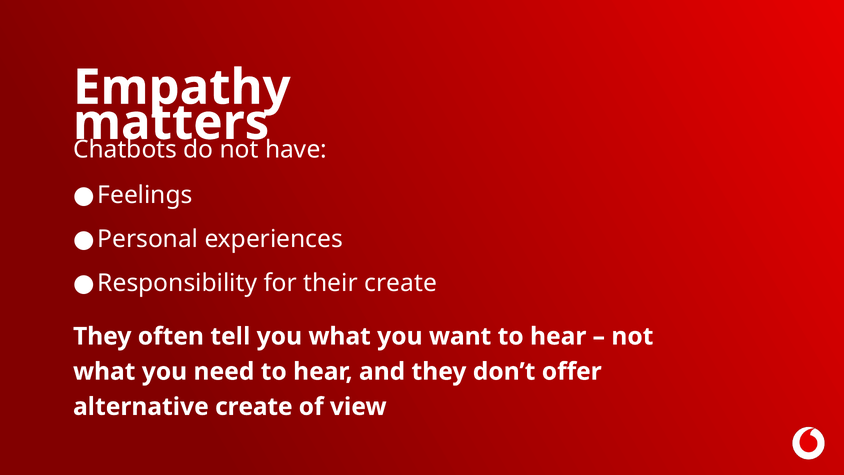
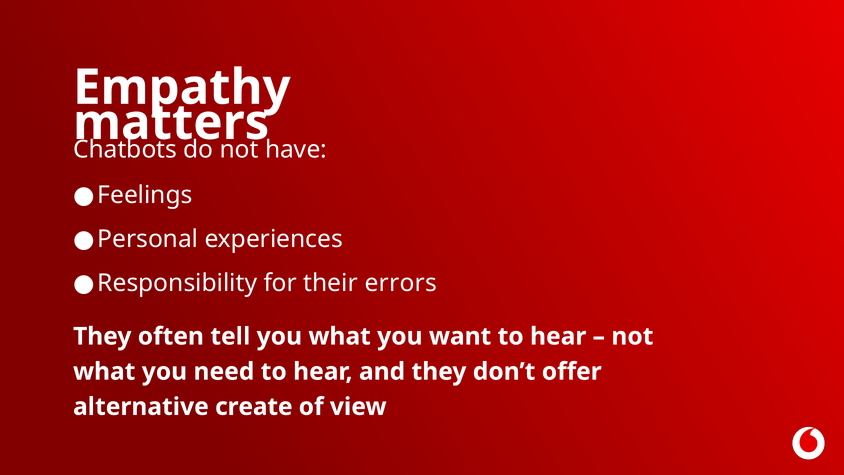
their create: create -> errors (401, 283)
